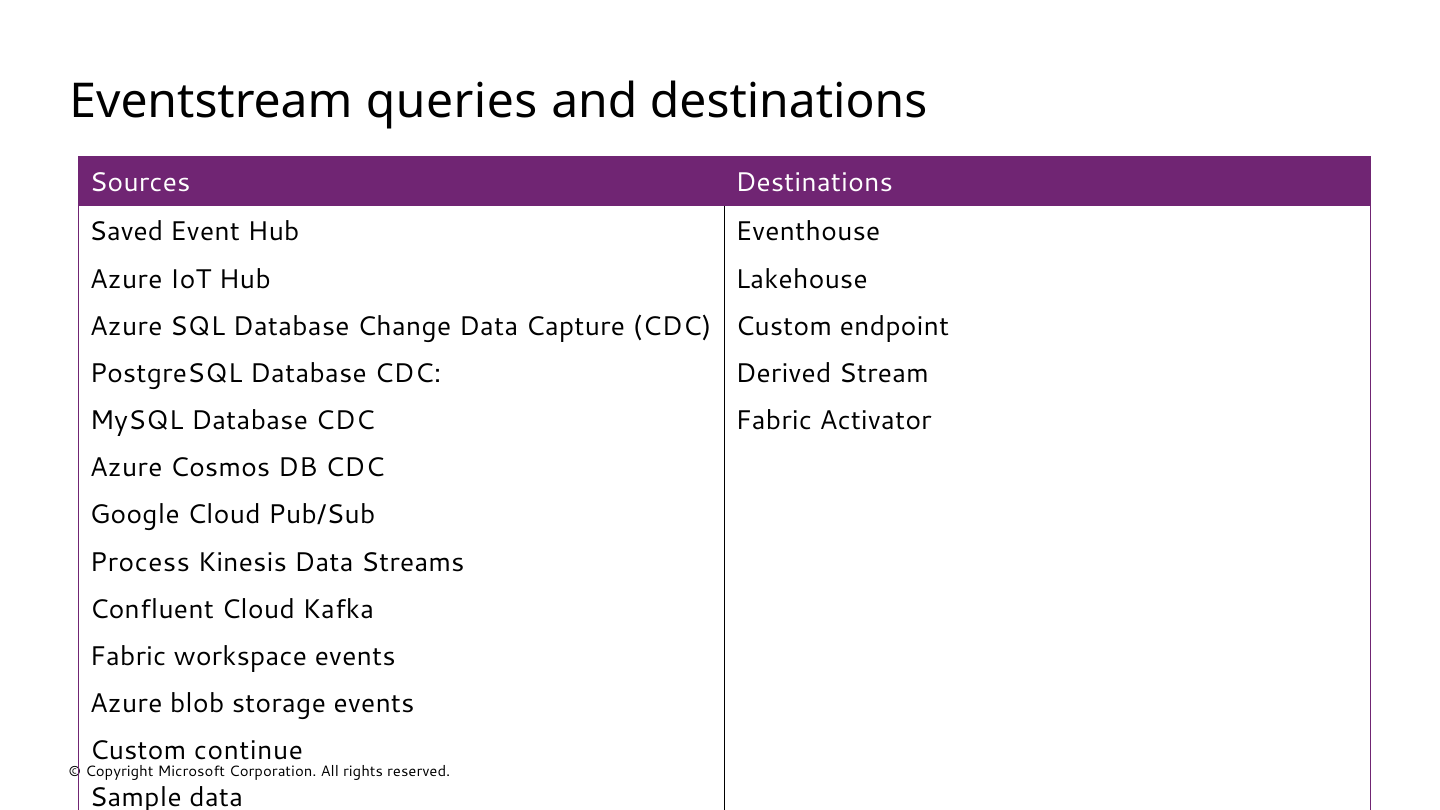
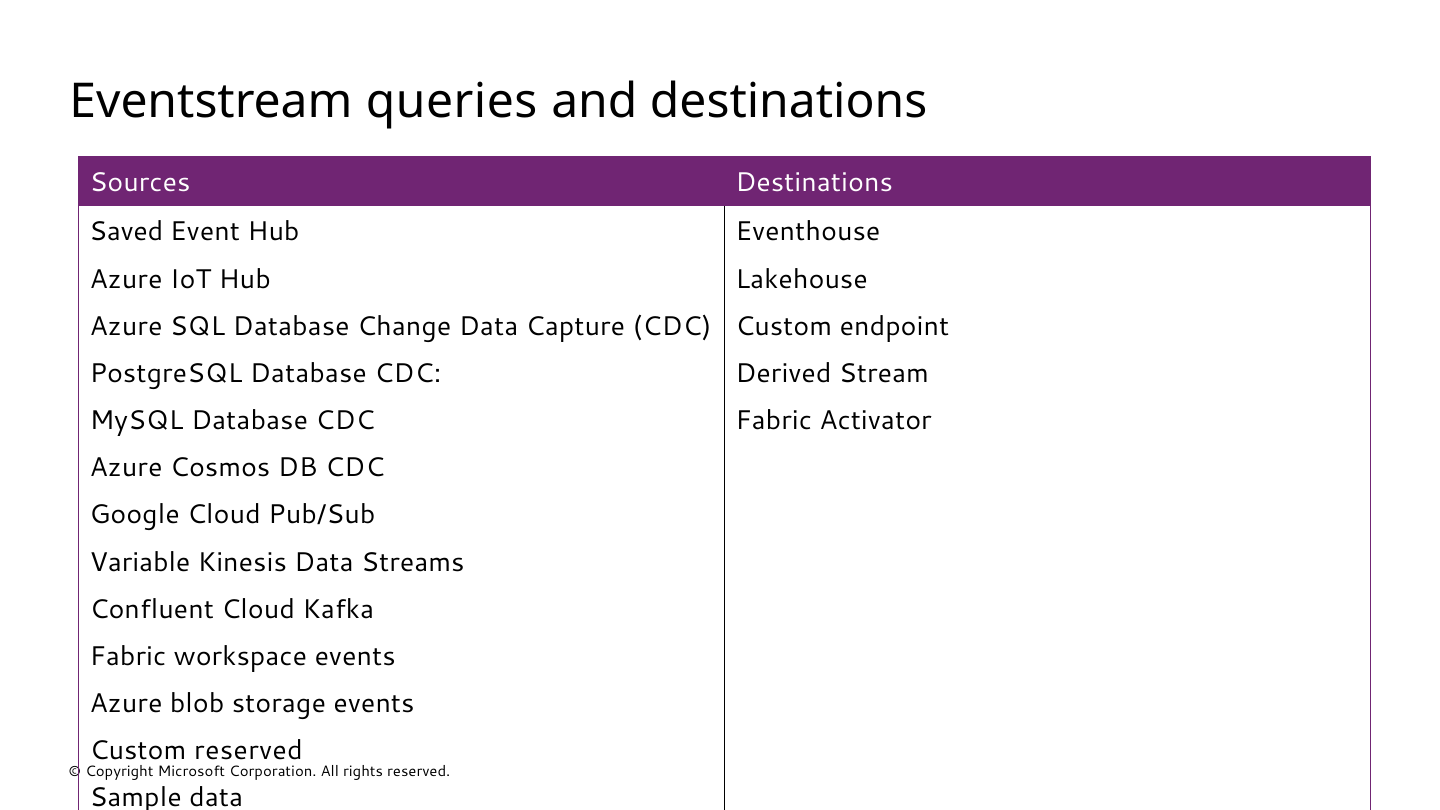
Process: Process -> Variable (140, 562)
Custom continue: continue -> reserved (249, 751)
